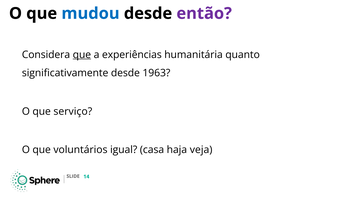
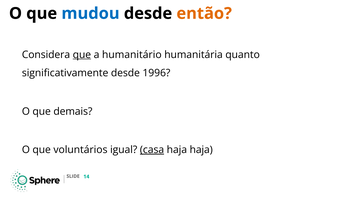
então colour: purple -> orange (204, 13)
experiências: experiências -> humanitário (132, 55)
1963: 1963 -> 1996 (156, 73)
serviço: serviço -> demais (73, 111)
casa underline: none -> present (152, 150)
haja veja: veja -> haja (201, 150)
